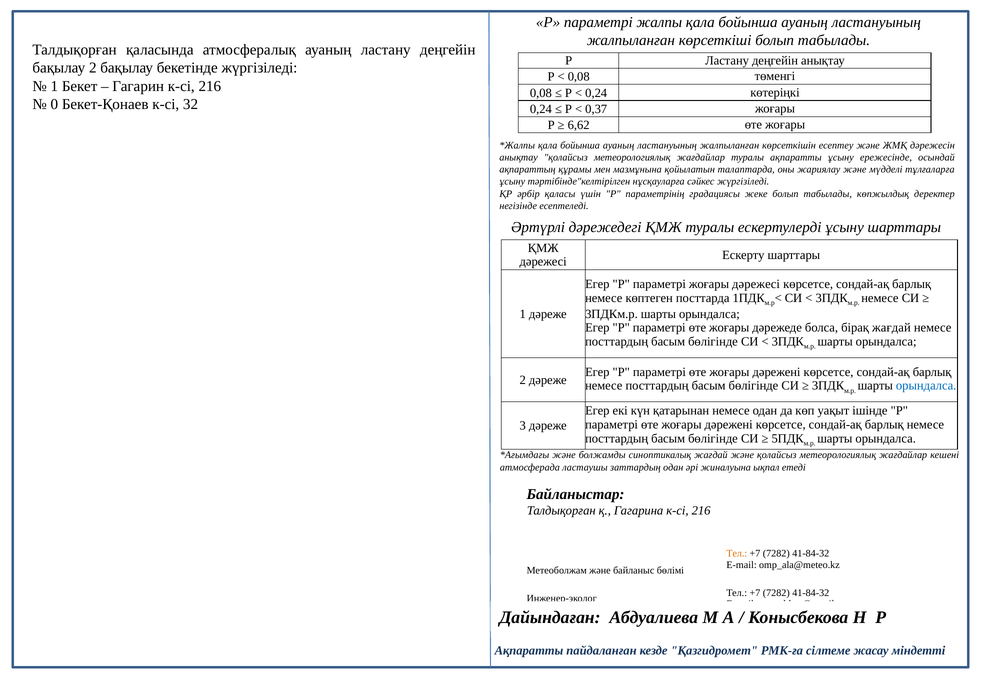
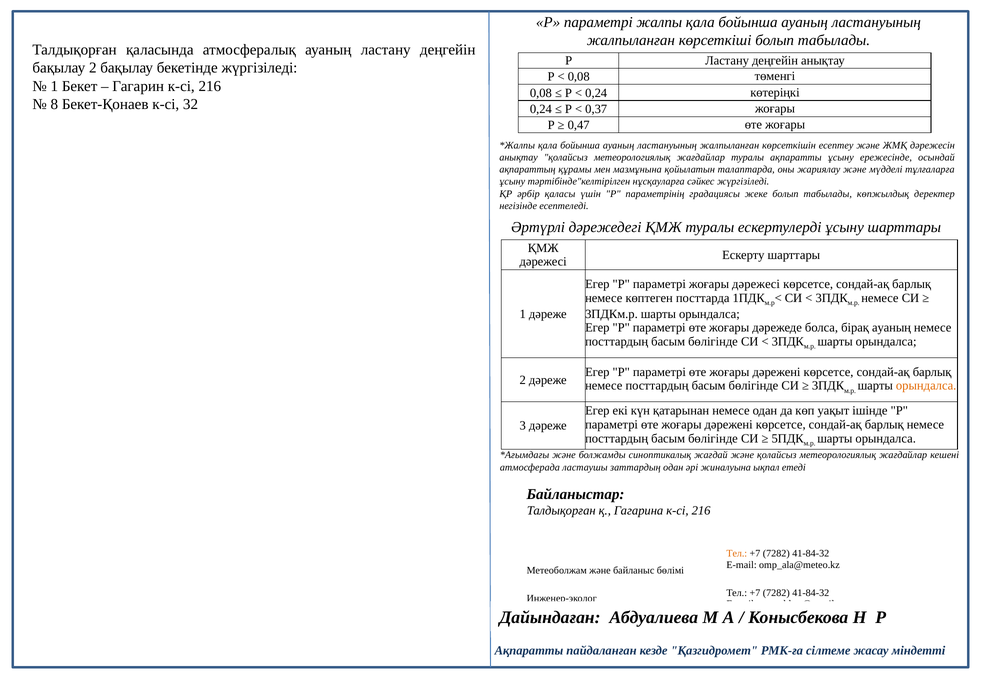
0: 0 -> 8 (54, 104)
6,62: 6,62 -> 0,47 (579, 125)
бірақ жағдай: жағдай -> ауаның (891, 328)
орындалса colour: blue -> orange (926, 386)
